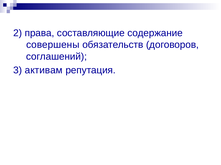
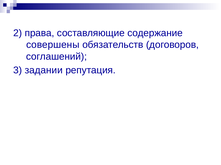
активам: активам -> задании (44, 70)
